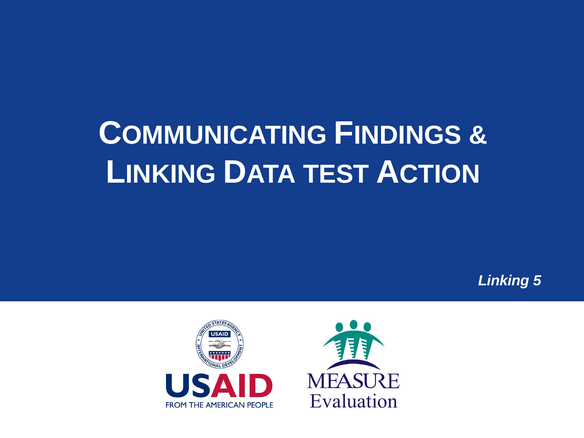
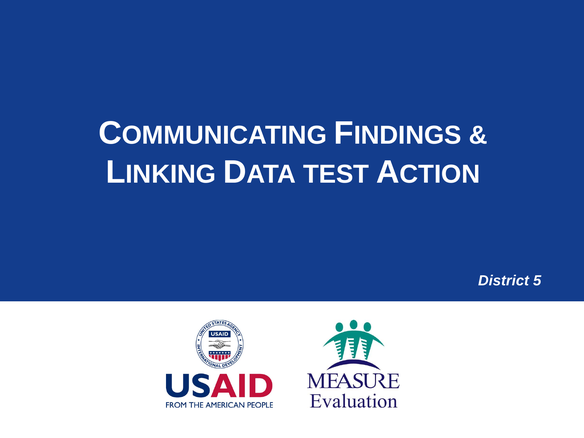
Linking: Linking -> District (504, 281)
